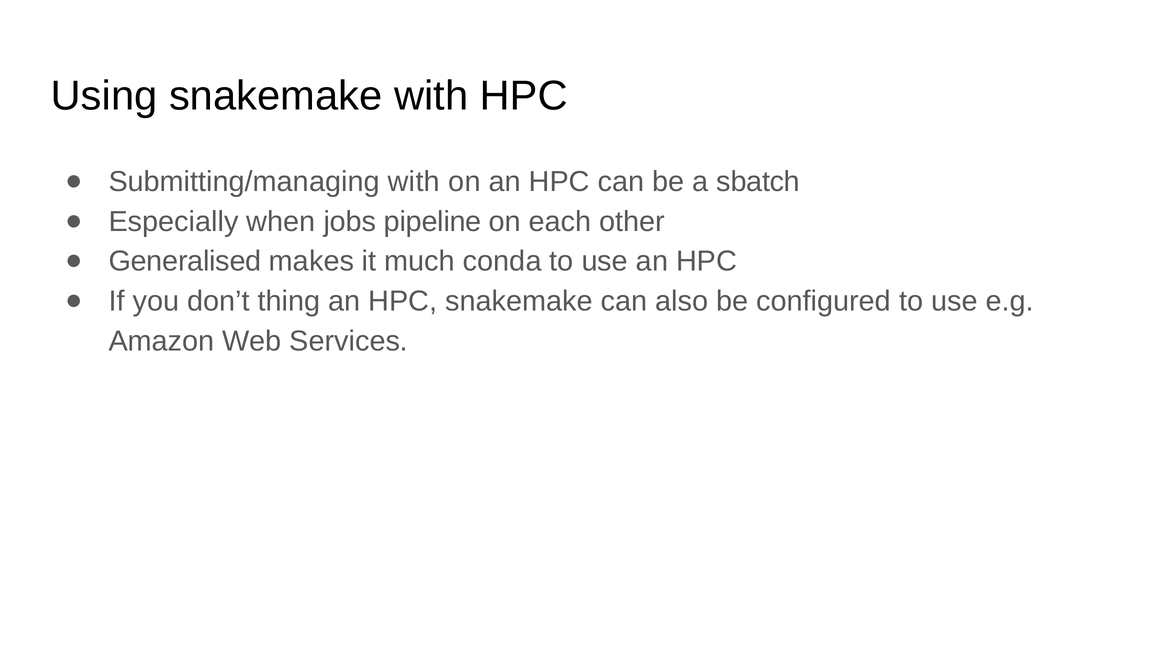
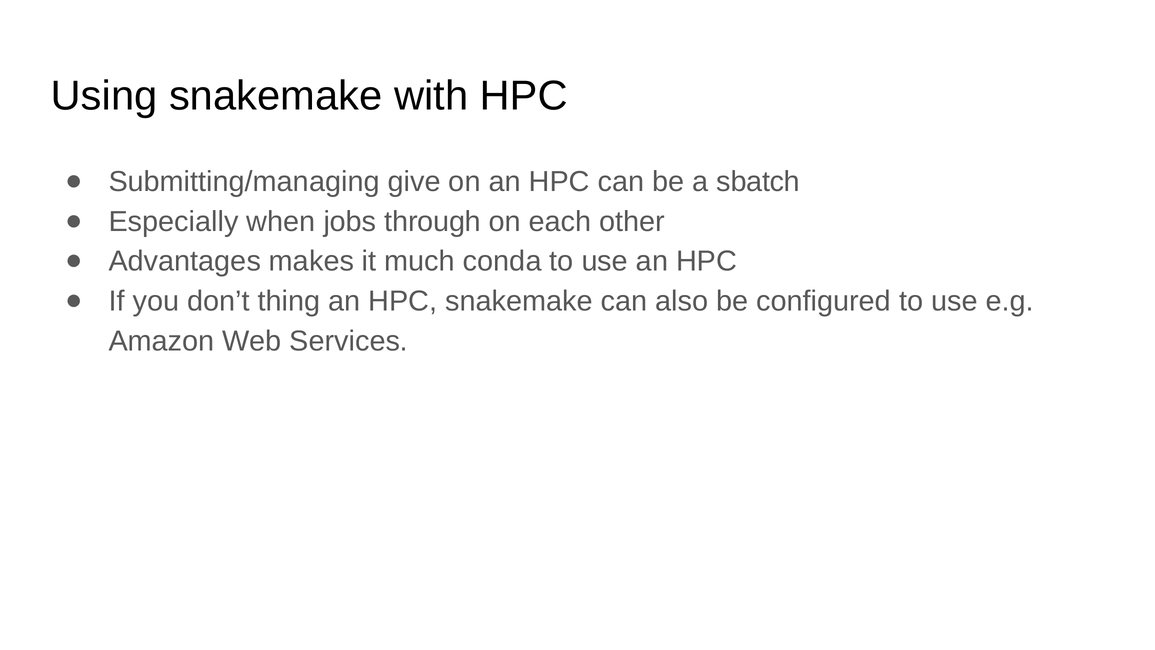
Submitting/managing with: with -> give (414, 182)
pipeline: pipeline -> through (433, 221)
Generalised: Generalised -> Advantages (185, 261)
